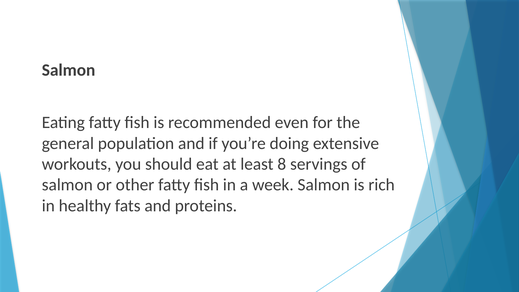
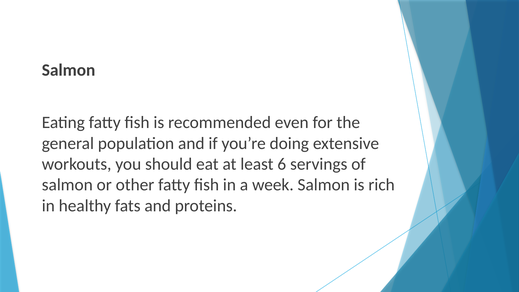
8: 8 -> 6 (282, 164)
